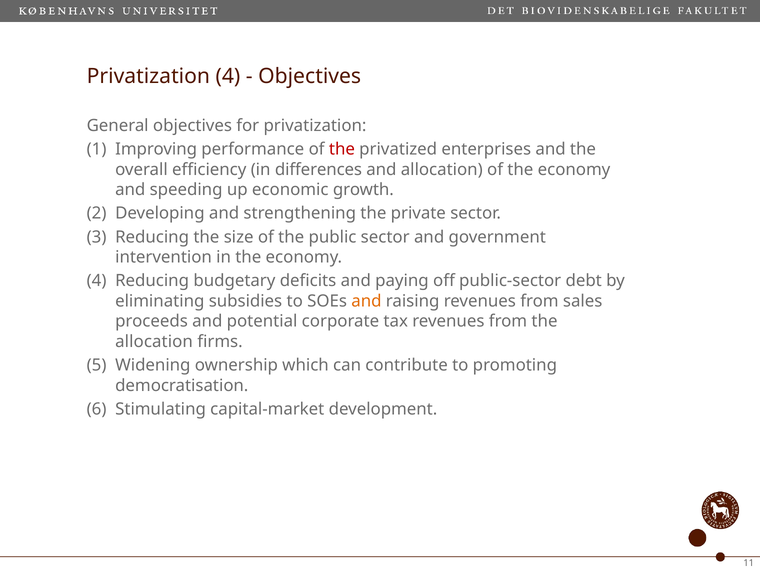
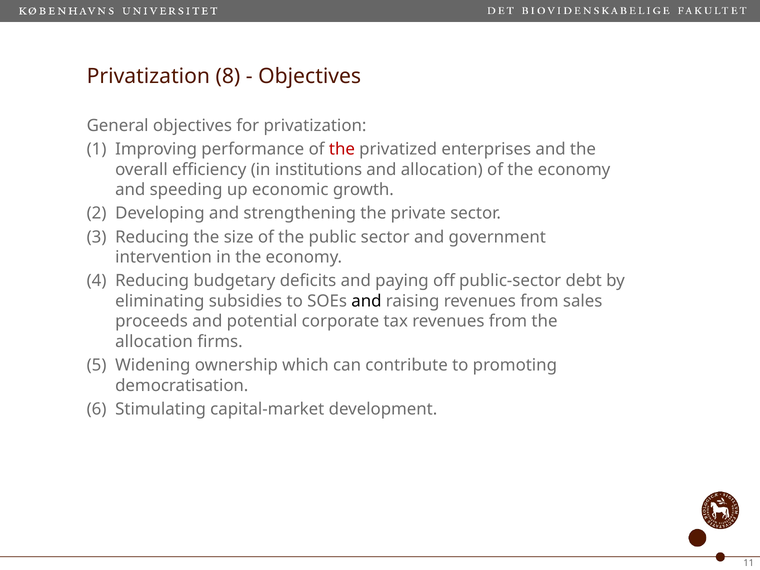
Privatization 4: 4 -> 8 (228, 76)
differences: differences -> institutions (319, 169)
and colour: orange -> black (366, 301)
